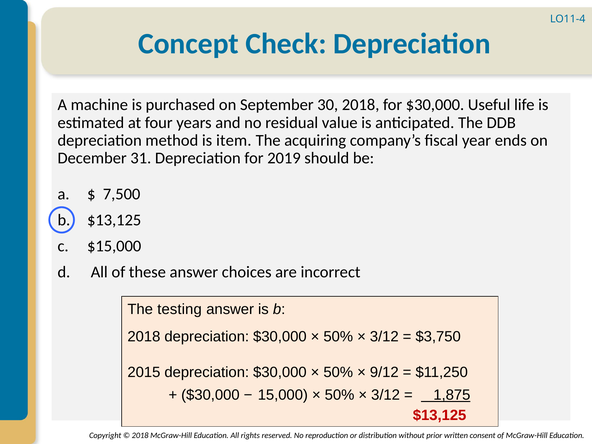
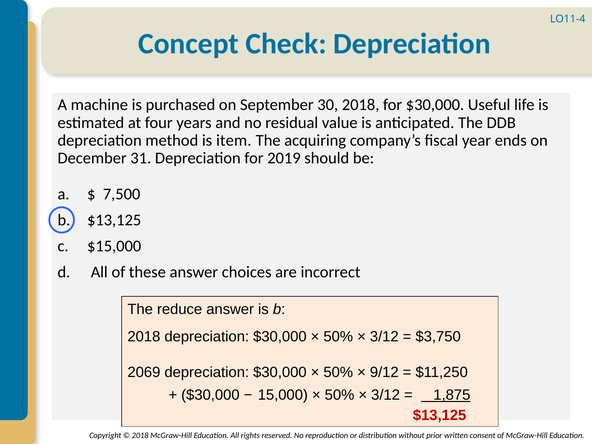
testing: testing -> reduce (180, 309)
2015: 2015 -> 2069 (144, 372)
